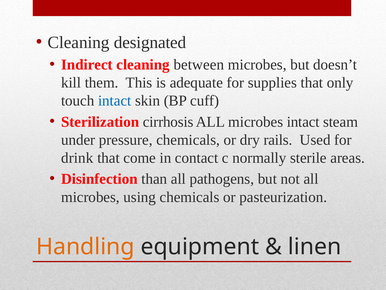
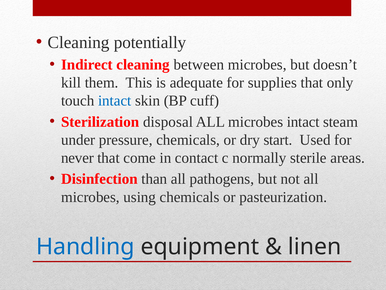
designated: designated -> potentially (150, 42)
cirrhosis: cirrhosis -> disposal (168, 122)
rails: rails -> start (278, 140)
drink: drink -> never (77, 158)
Handling colour: orange -> blue (85, 246)
